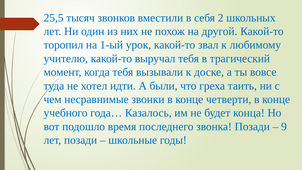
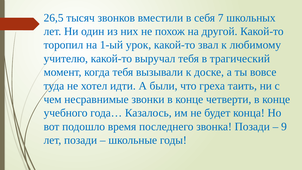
25,5: 25,5 -> 26,5 (54, 18)
2: 2 -> 7 (221, 18)
